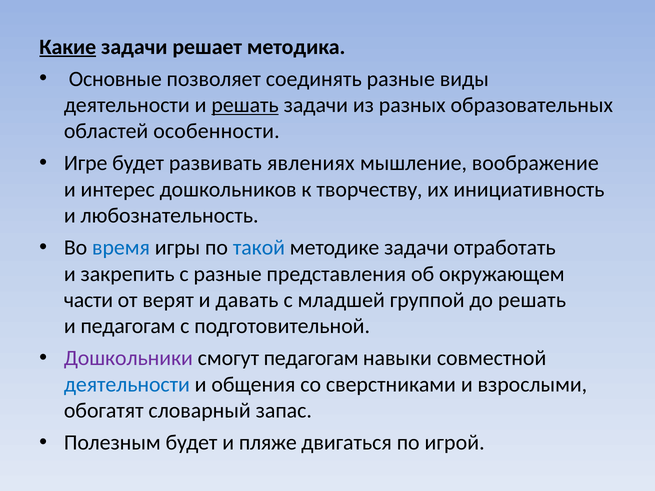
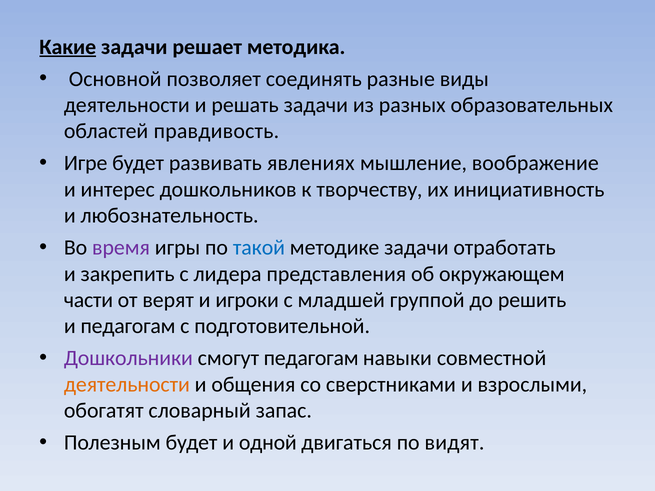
Основные: Основные -> Основной (115, 79)
решать underline: present -> none (245, 105)
особенности: особенности -> правдивость (216, 131)
время colour: blue -> purple (121, 248)
с разные: разные -> лидера (228, 274)
давать: давать -> игроки (247, 300)
до решать: решать -> решить (532, 300)
деятельности colour: blue -> orange (127, 385)
пляже: пляже -> одной (268, 443)
игрой: игрой -> видят (455, 443)
